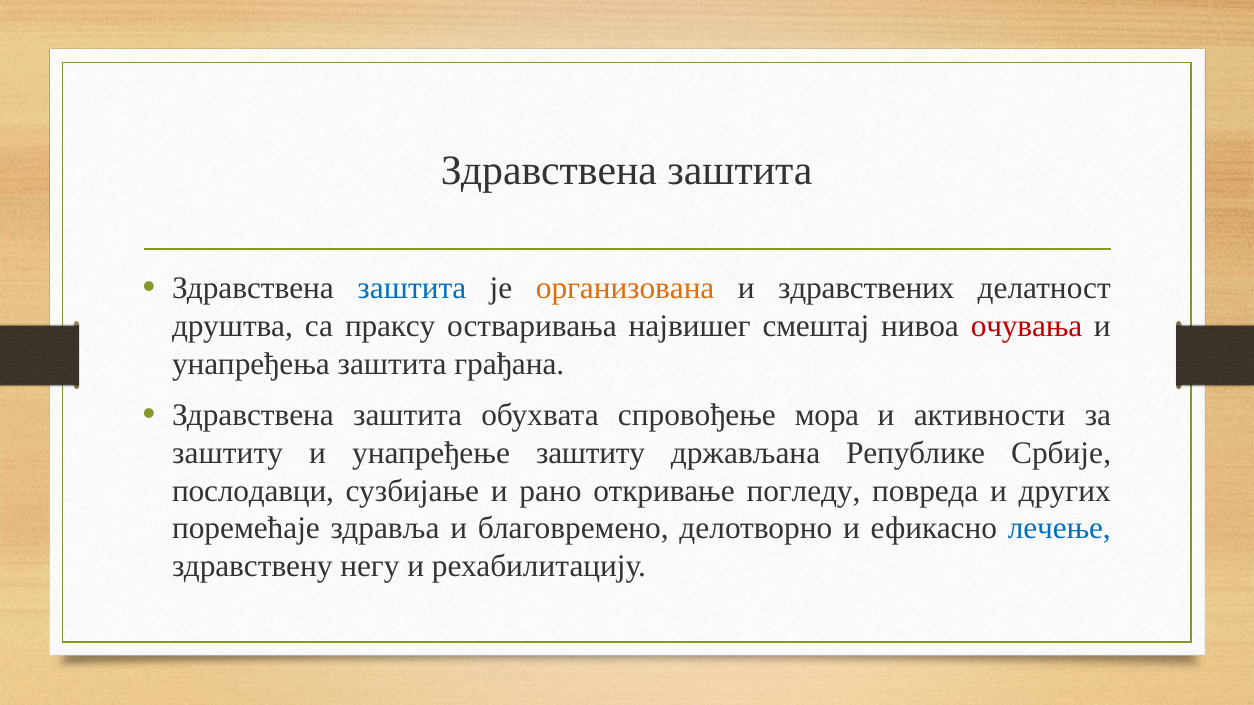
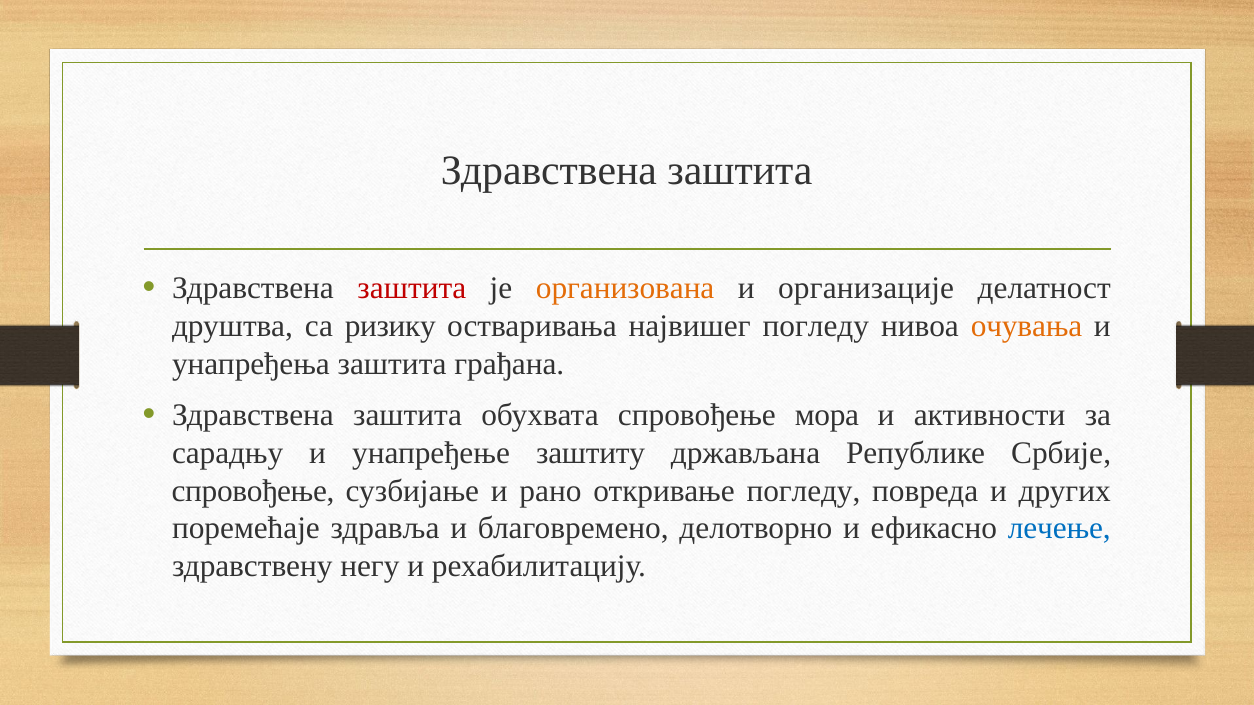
заштита colour: blue -> red (412, 289)
здравствених: здравствених -> организације (866, 289)
праксу: праксу -> ризику (390, 326)
највишег смештај: смештај -> погледу (816, 326)
очувања colour: red -> orange (1027, 326)
заштиту: заштиту -> сарадњу (228, 453)
послодавци: послодавци -> спровођење (253, 491)
